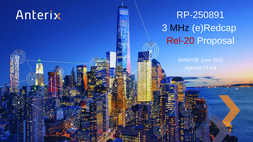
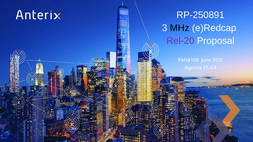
Rel-20 colour: red -> purple (180, 41)
